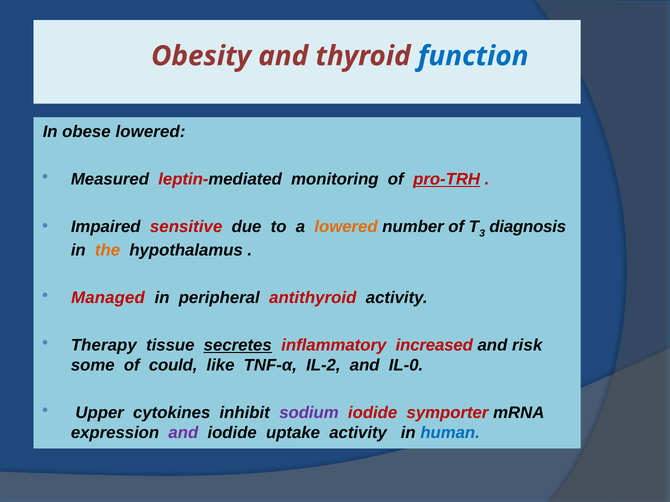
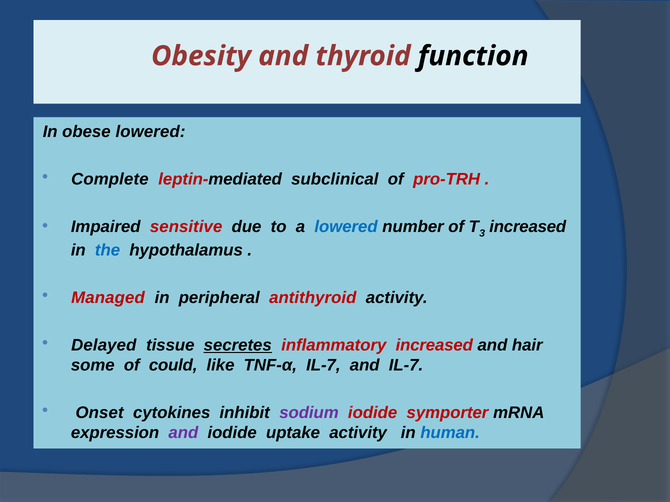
function colour: blue -> black (473, 56)
Measured: Measured -> Complete (110, 179)
monitoring: monitoring -> subclinical (335, 179)
pro-TRH underline: present -> none (447, 179)
lowered colour: orange -> blue (346, 227)
diagnosis: diagnosis -> increased (528, 227)
the colour: orange -> blue (108, 250)
Therapy: Therapy -> Delayed (104, 346)
risk: risk -> hair (527, 346)
TNF-α IL-2: IL-2 -> IL-7 (323, 366)
and IL-0: IL-0 -> IL-7 (406, 366)
Upper: Upper -> Onset (100, 413)
